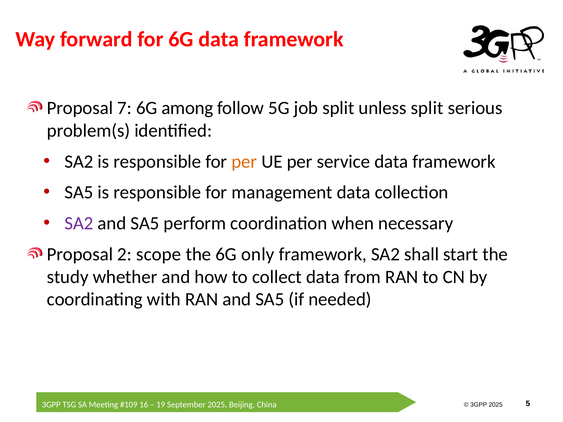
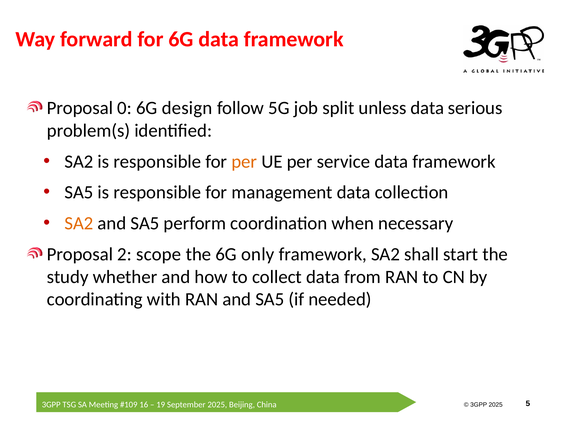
7: 7 -> 0 (125, 108)
among: among -> design (187, 108)
unless split: split -> data (427, 108)
SA2 colour: purple -> orange (79, 224)
